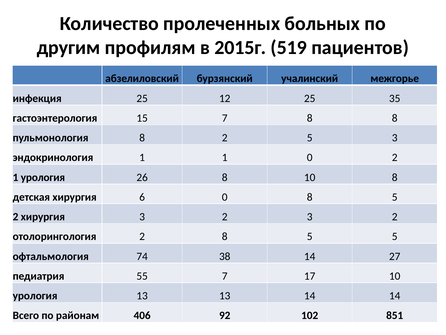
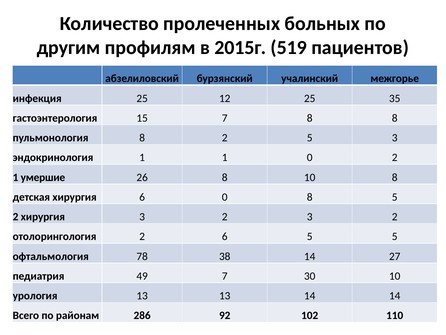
1 урология: урология -> умершие (43, 177)
2 8: 8 -> 6 (225, 236)
74: 74 -> 78 (142, 256)
55: 55 -> 49 (142, 276)
17: 17 -> 30 (310, 276)
406: 406 -> 286 (142, 315)
851: 851 -> 110 (395, 315)
